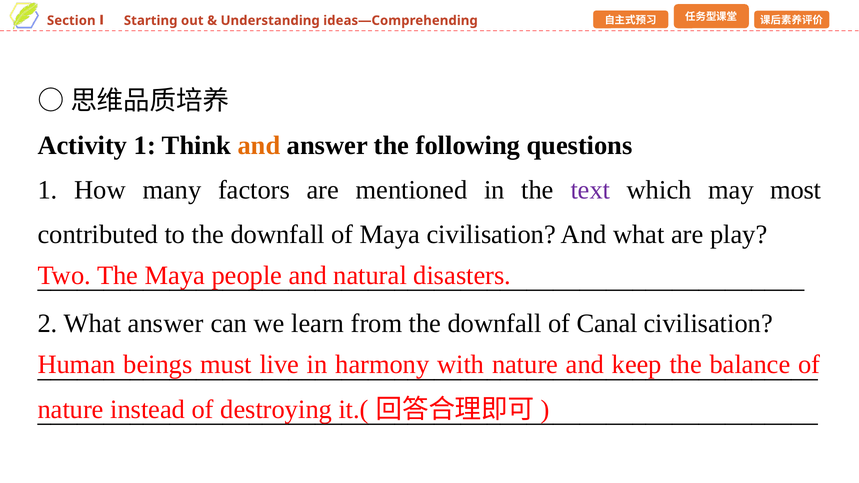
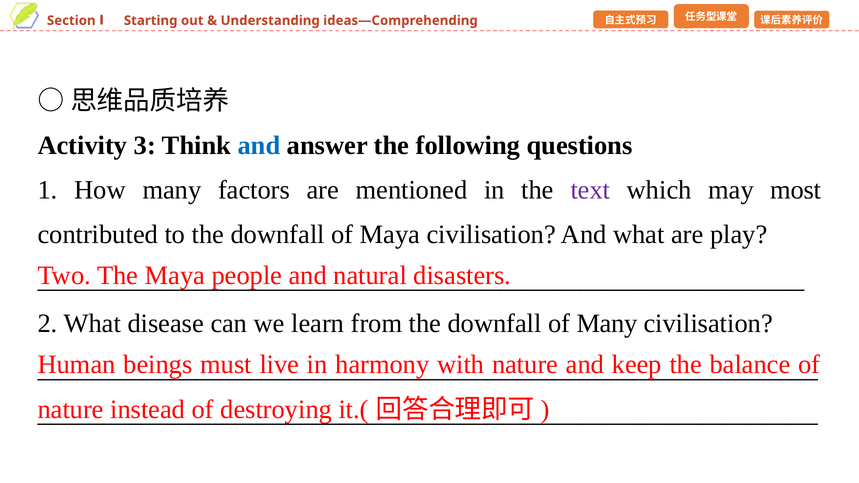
Activity 1: 1 -> 3 (145, 146)
and colour: orange -> blue (259, 146)
What answer: answer -> disease (166, 324)
of Canal: Canal -> Many (607, 324)
